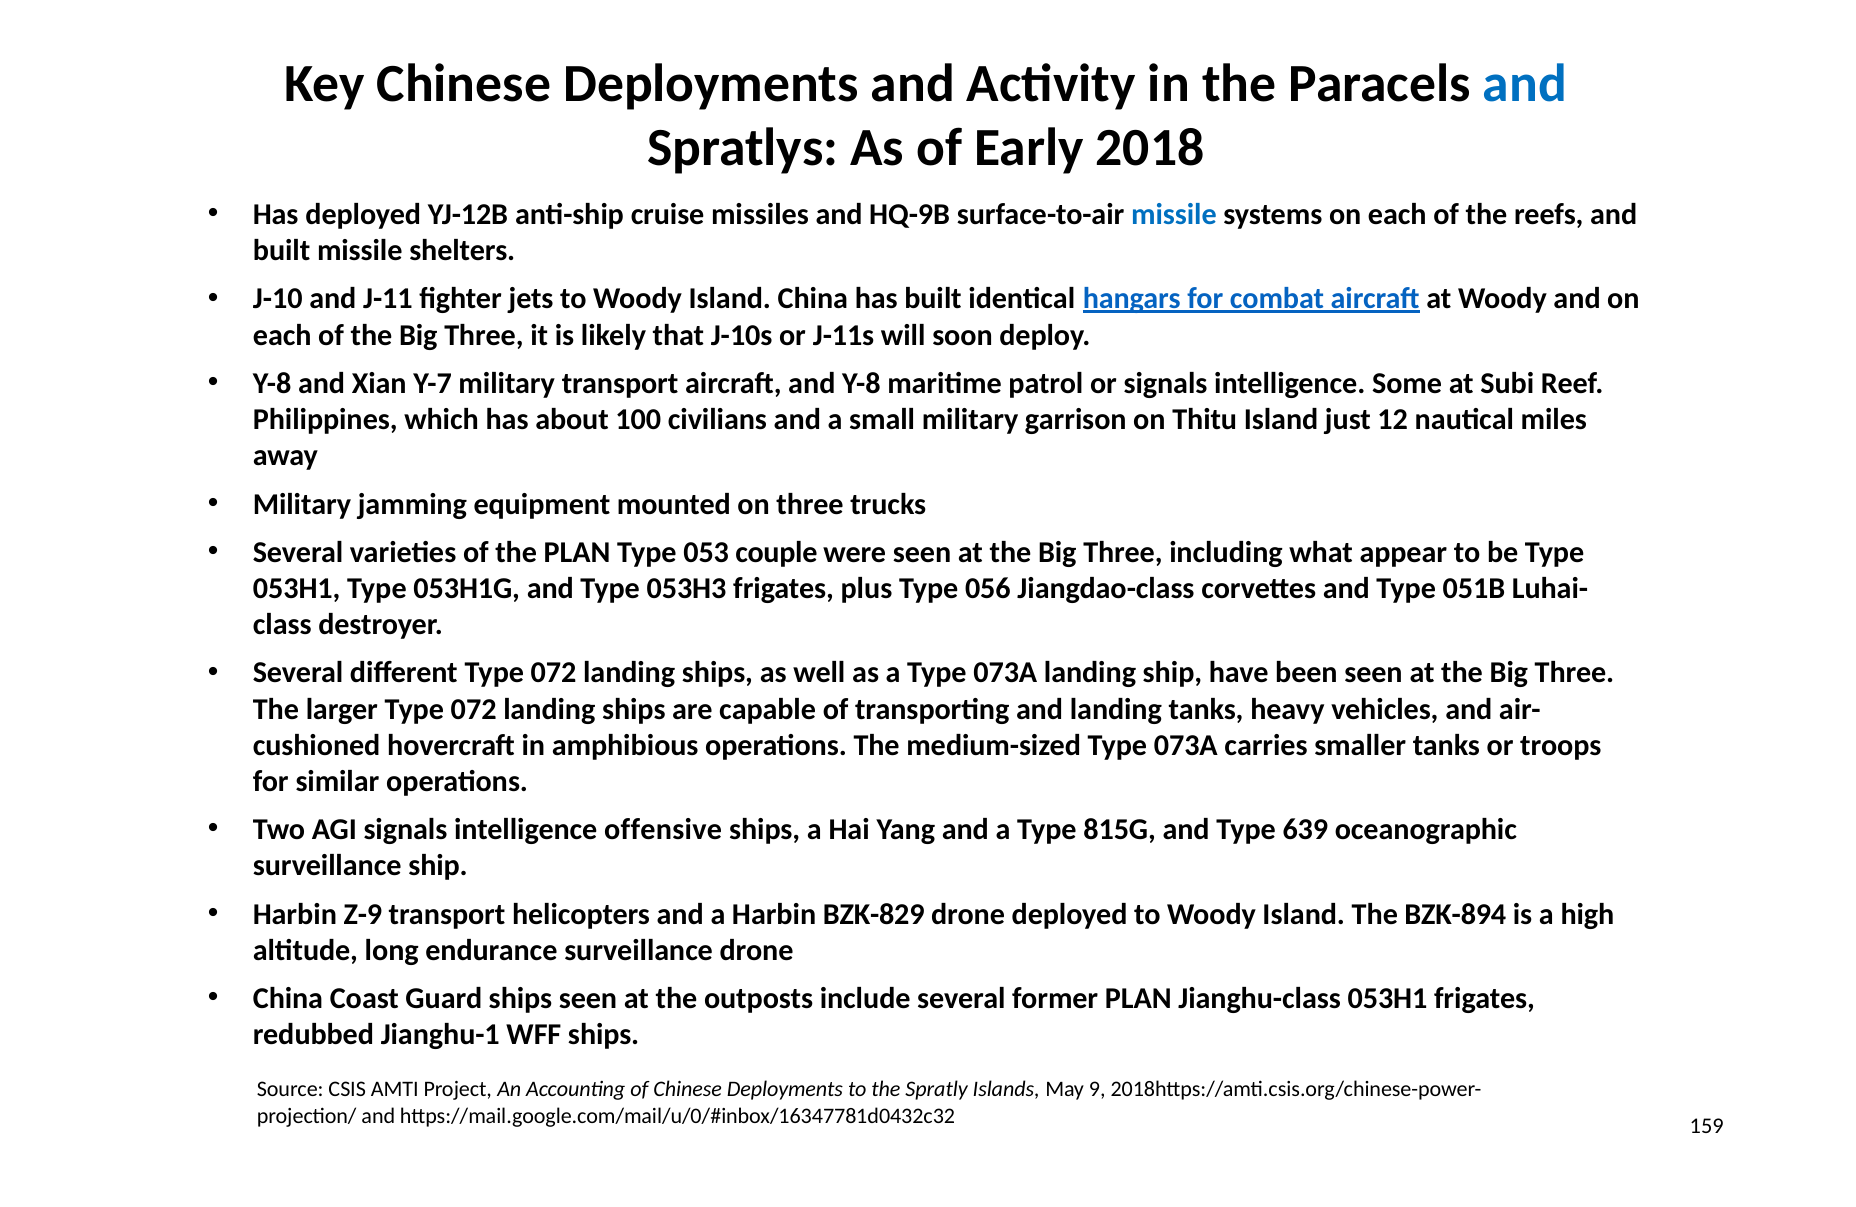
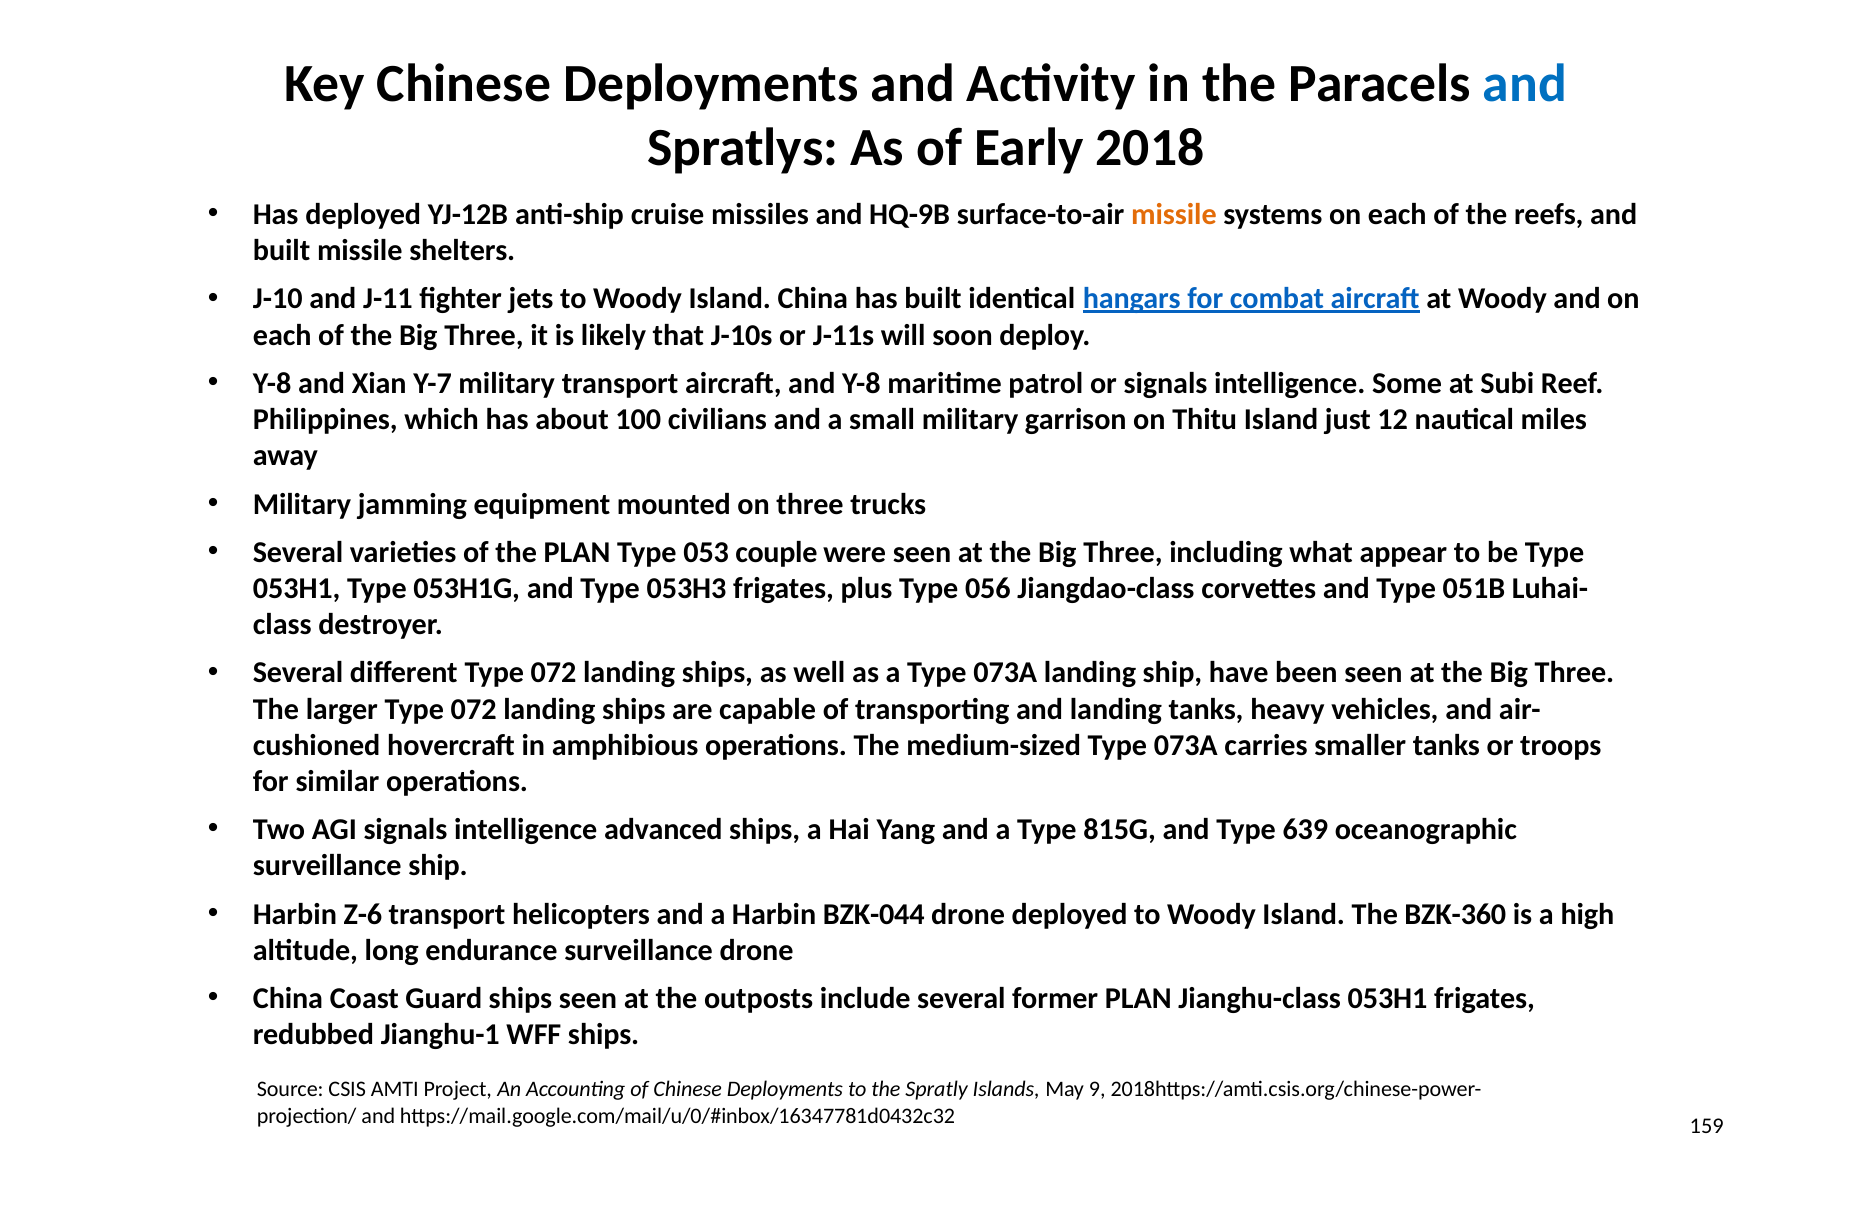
missile colour: blue -> orange (1174, 214)
offensive: offensive -> advanced (663, 830)
Z-9: Z-9 -> Z-6 (363, 914)
BZK-829: BZK-829 -> BZK-044 (874, 914)
BZK-894: BZK-894 -> BZK-360 (1455, 914)
